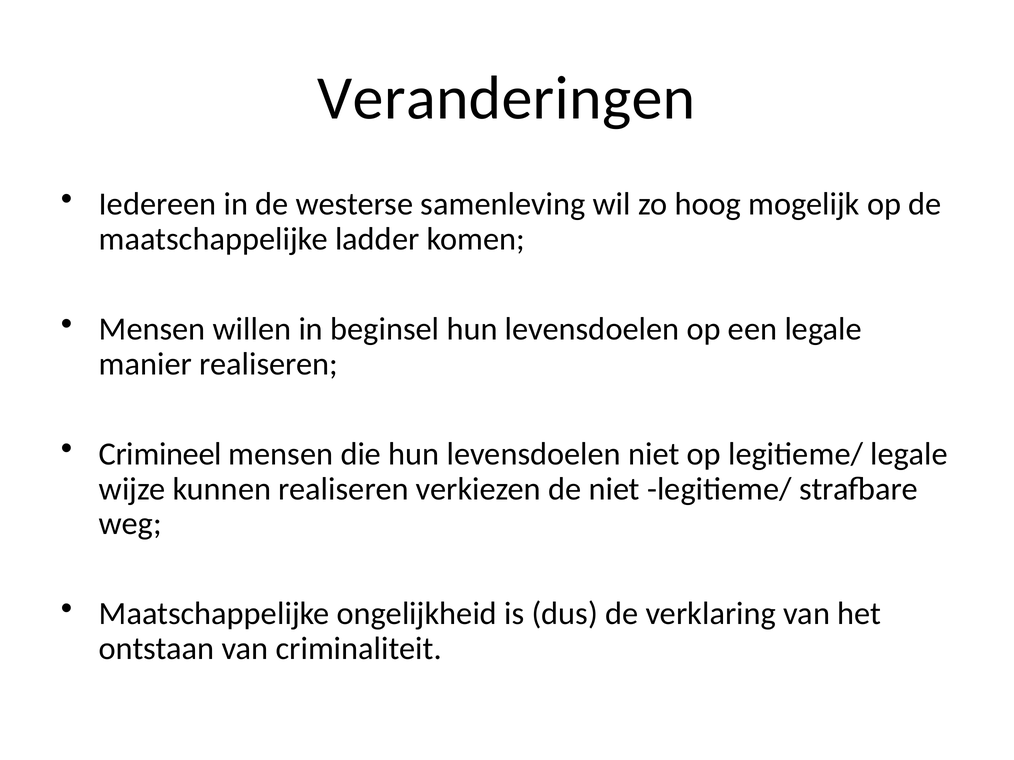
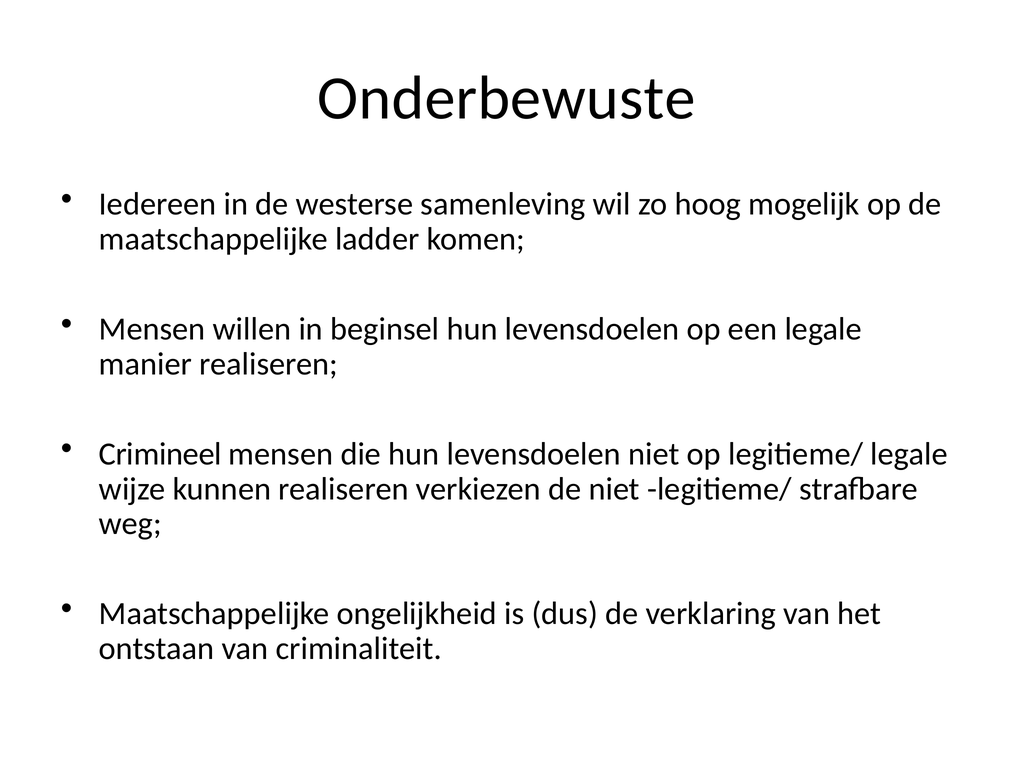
Veranderingen: Veranderingen -> Onderbewuste (506, 98)
